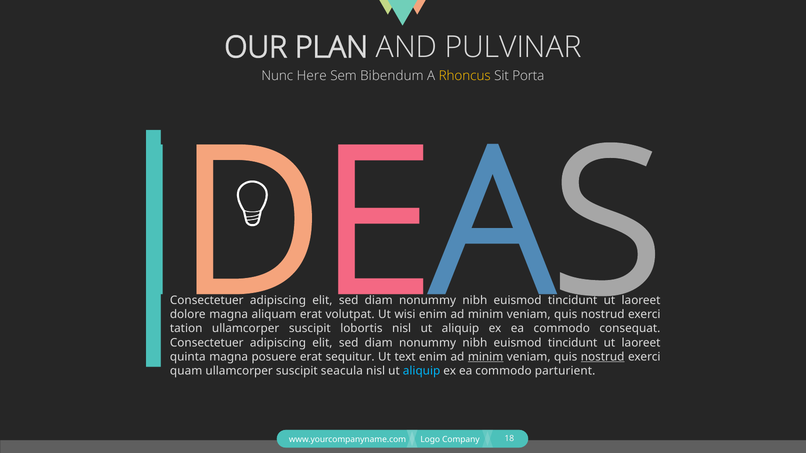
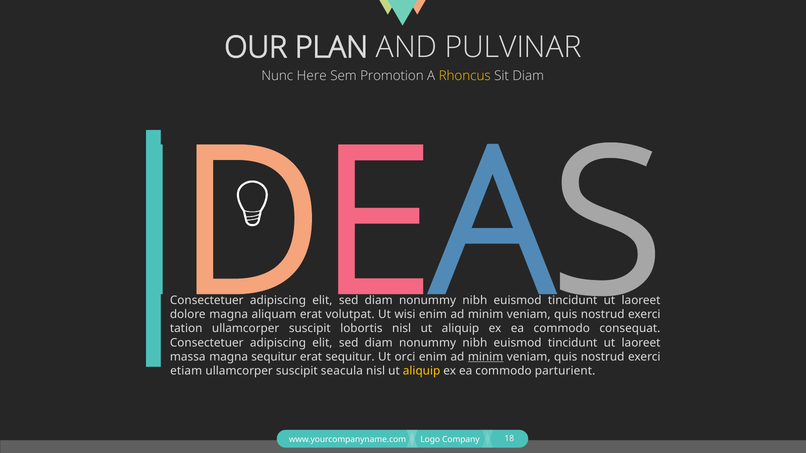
Bibendum: Bibendum -> Promotion (392, 76)
Sit Porta: Porta -> Diam (528, 76)
quinta: quinta -> massa (188, 357)
magna posuere: posuere -> sequitur (274, 357)
text: text -> orci (405, 357)
nostrud underline: present -> none (603, 357)
quam: quam -> etiam (186, 371)
aliquip colour: light blue -> yellow (422, 371)
